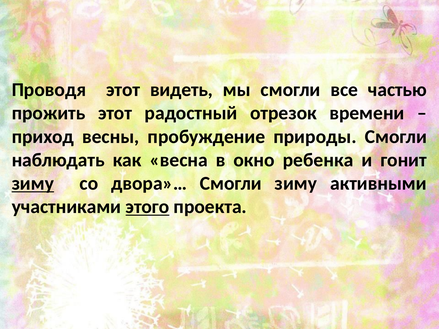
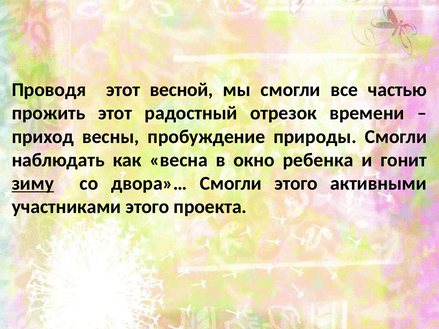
видеть: видеть -> весной (182, 90)
Смогли зиму: зиму -> этого (296, 184)
этого underline: present -> none (147, 207)
